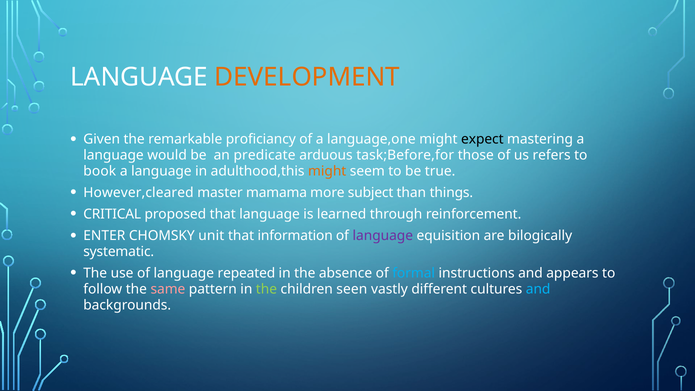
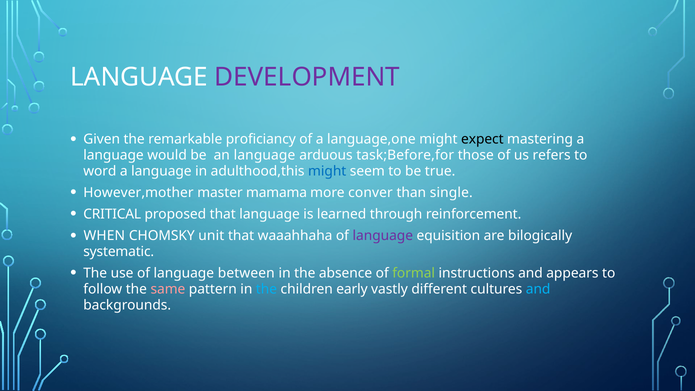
DEVELOPMENT colour: orange -> purple (307, 77)
an predicate: predicate -> language (265, 155)
book: book -> word (100, 171)
might colour: orange -> blue (327, 171)
However,cleared: However,cleared -> However,mother (138, 193)
subject: subject -> conver (370, 193)
things: things -> single (451, 193)
ENTER: ENTER -> WHEN (104, 236)
information: information -> waaahhaha (295, 236)
repeated: repeated -> between (246, 273)
formal colour: light blue -> light green (414, 273)
the colour: light green -> light blue (266, 289)
seen: seen -> early (352, 289)
